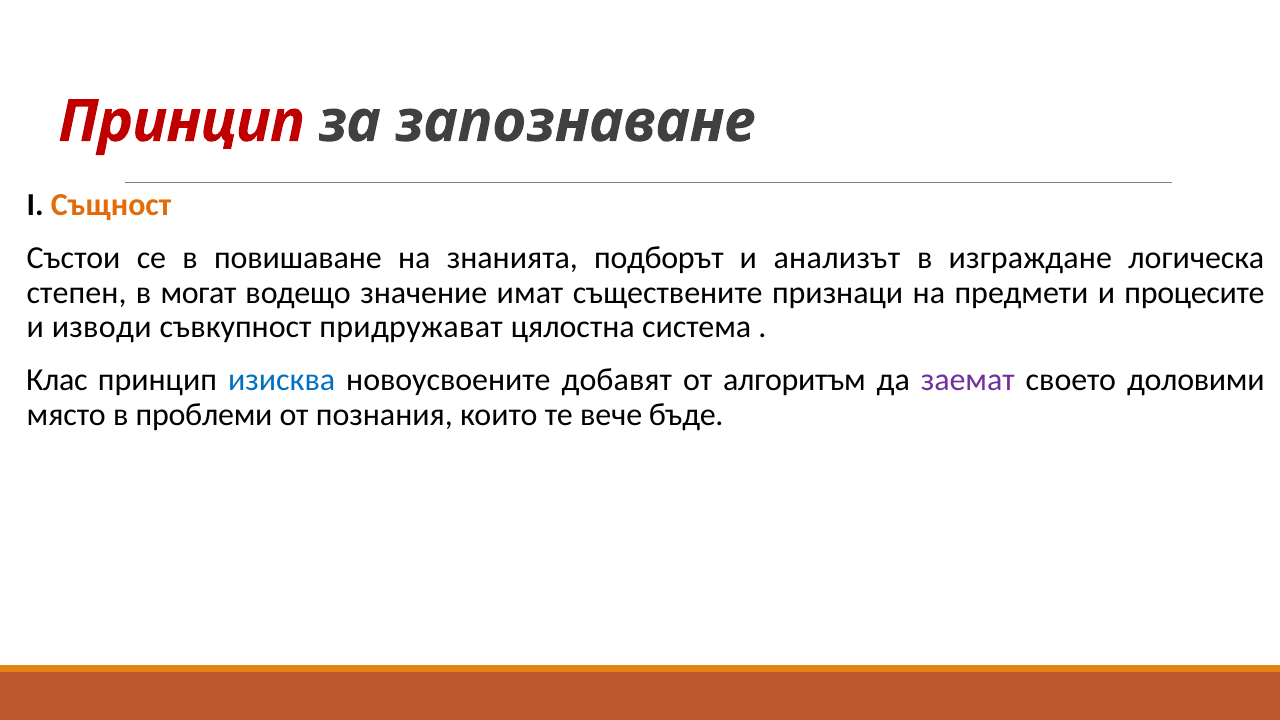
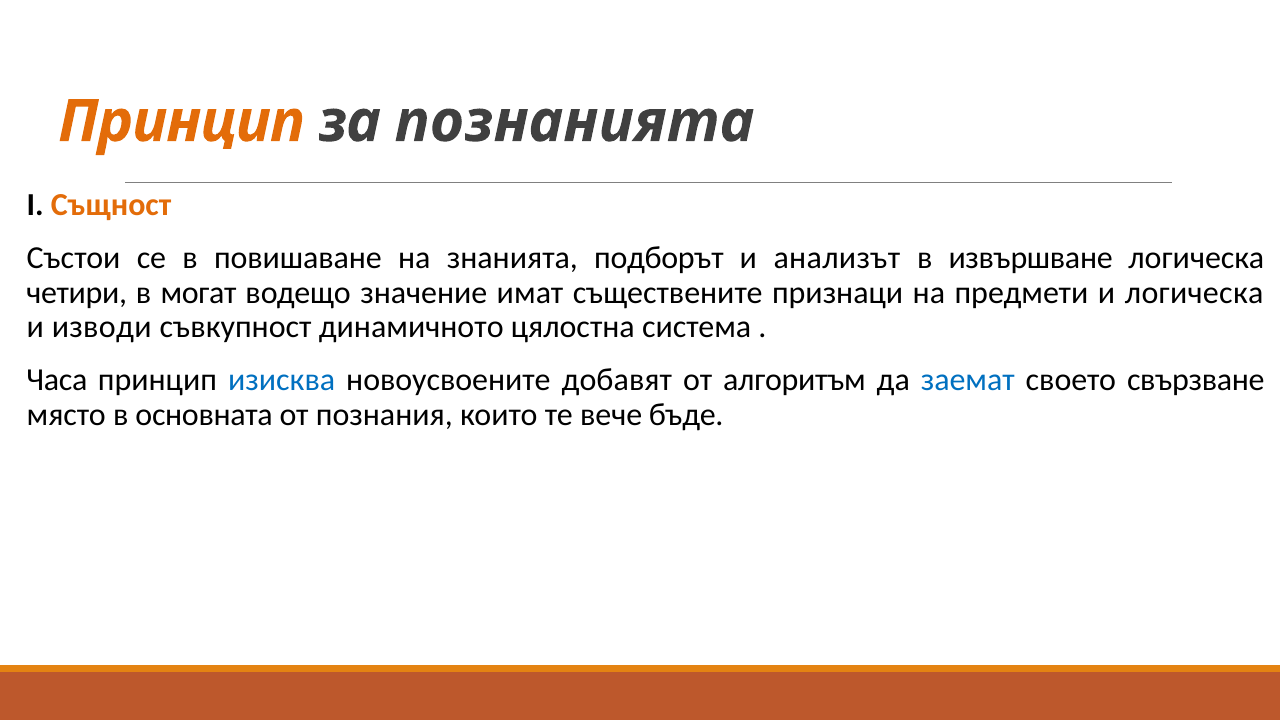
Принцип colour: red -> orange (182, 122)
запознаване: запознаване -> познанията (575, 122)
изграждане: изграждане -> извършване (1031, 258)
степен: степен -> четири (77, 293)
и процесите: процесите -> логическа (1194, 293)
придружават: придружават -> динамичното (411, 327)
Клас: Клас -> Часа (57, 380)
заемат colour: purple -> blue (968, 380)
доловими: доловими -> свързване (1196, 380)
проблеми: проблеми -> основната (204, 415)
